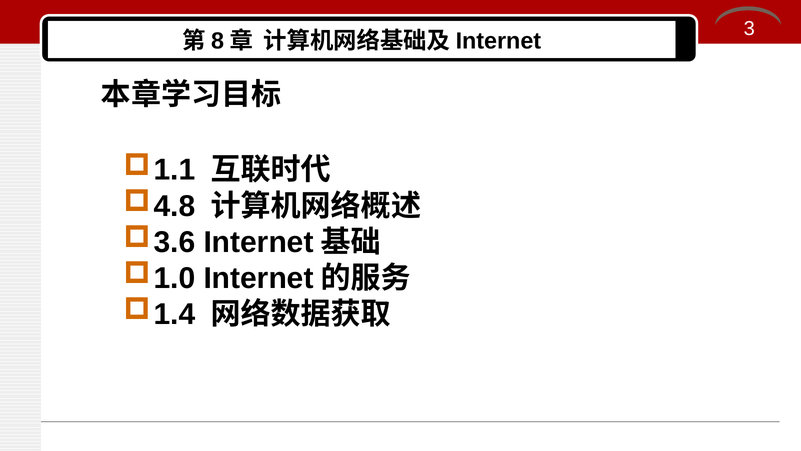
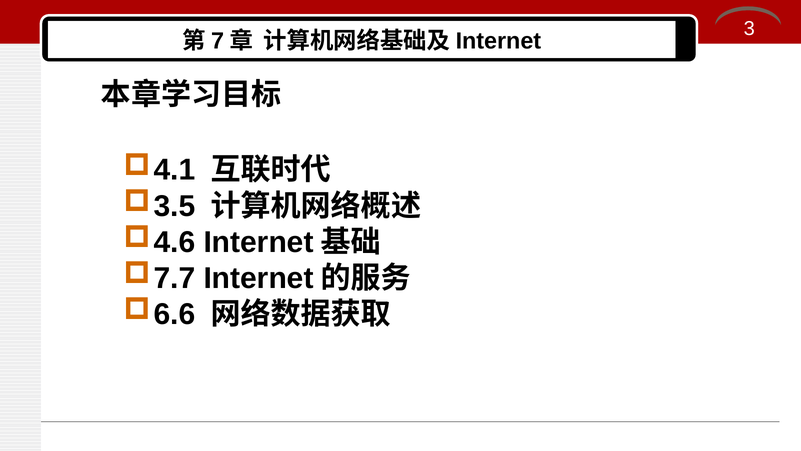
8: 8 -> 7 (218, 41)
1.1: 1.1 -> 4.1 (174, 170)
4.8: 4.8 -> 3.5 (174, 206)
3.6: 3.6 -> 4.6 (174, 242)
1.0: 1.0 -> 7.7 (174, 278)
1.4: 1.4 -> 6.6 (174, 314)
